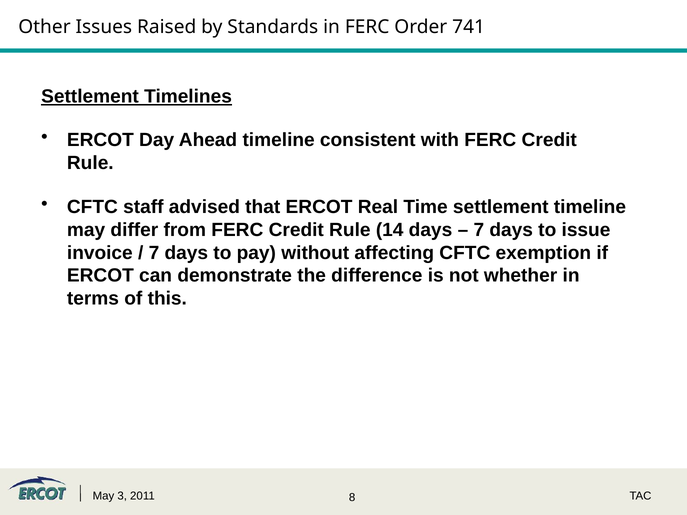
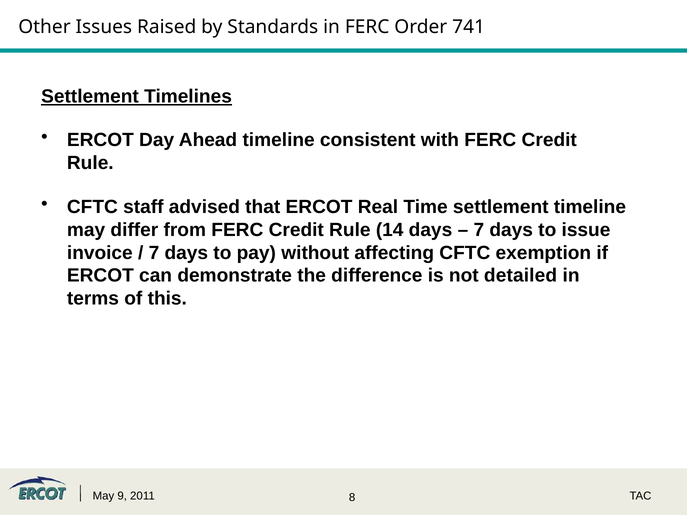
whether: whether -> detailed (521, 276)
3: 3 -> 9 (122, 496)
